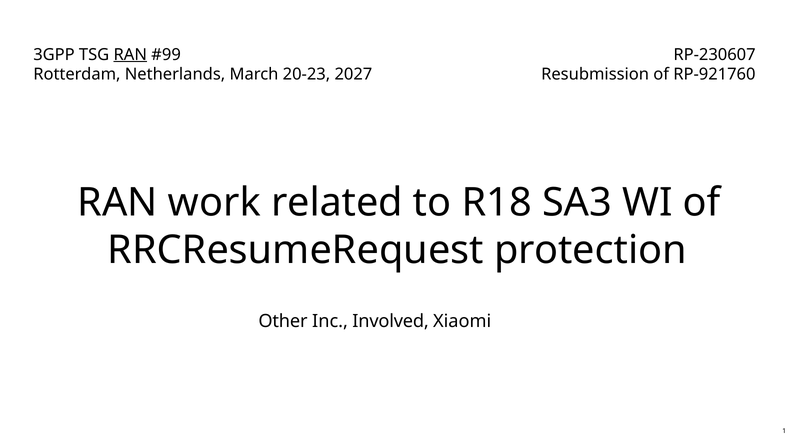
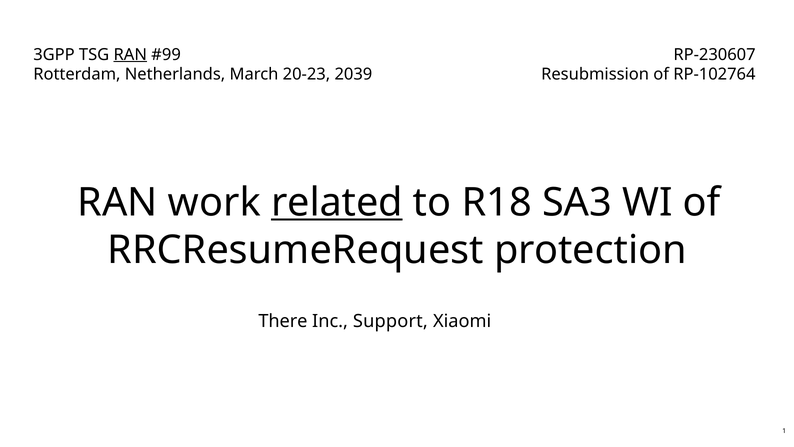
2027: 2027 -> 2039 (353, 74)
RP-921760: RP-921760 -> RP-102764 (714, 74)
related underline: none -> present (337, 202)
Other: Other -> There (283, 321)
Involved: Involved -> Support (390, 321)
